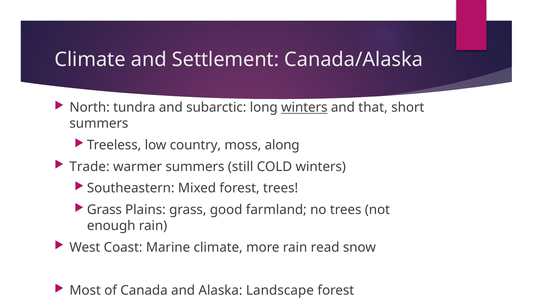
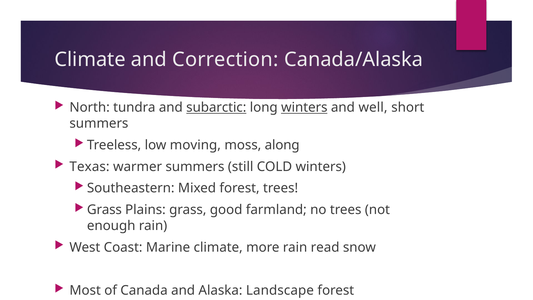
Settlement: Settlement -> Correction (225, 59)
subarctic underline: none -> present (216, 107)
that: that -> well (373, 107)
country: country -> moving (195, 145)
Trade: Trade -> Texas (90, 167)
